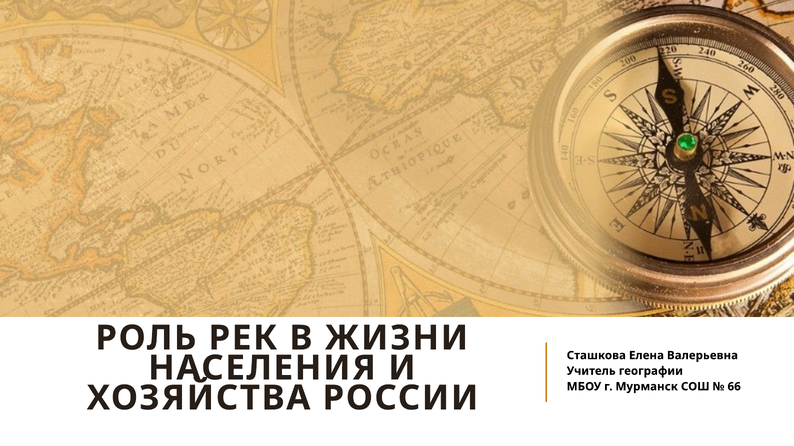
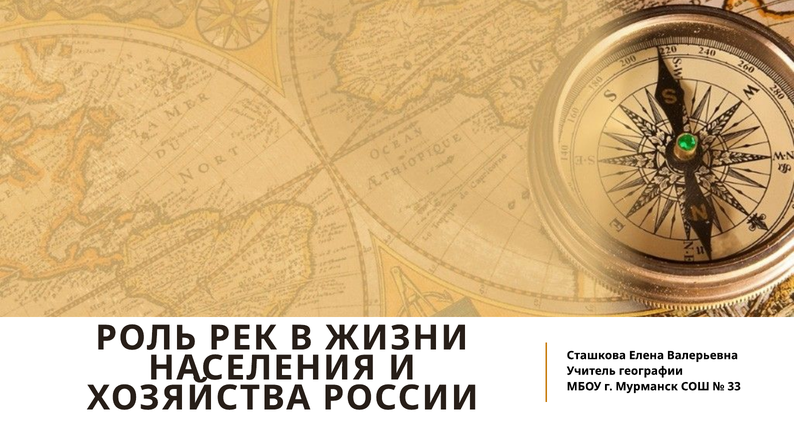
66: 66 -> 33 (734, 387)
